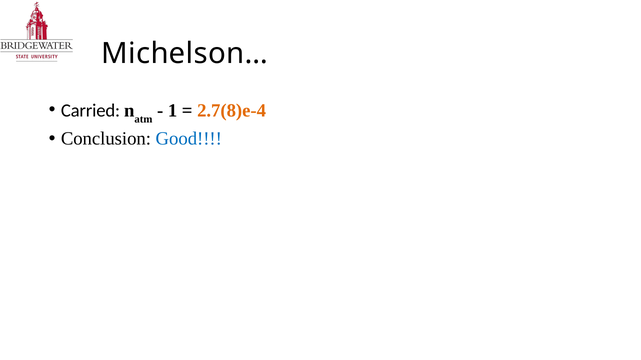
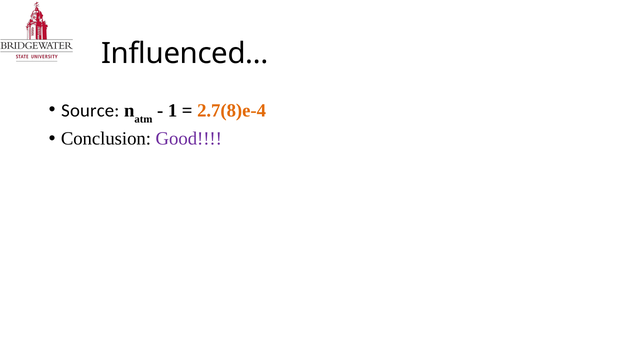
Michelson…: Michelson… -> Influenced… (185, 54)
Carried: Carried -> Source (90, 111)
Good colour: blue -> purple (189, 139)
